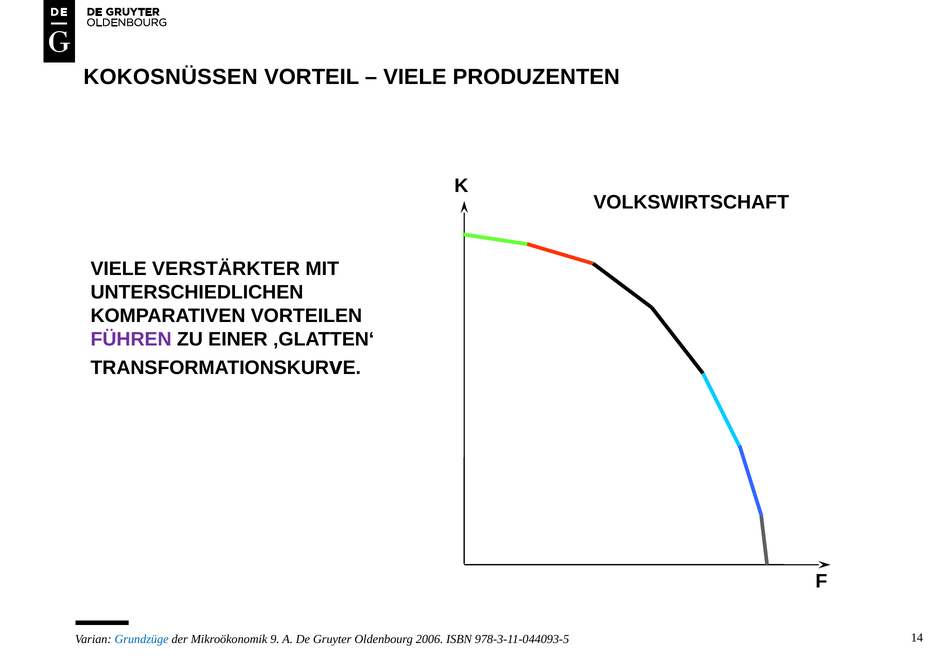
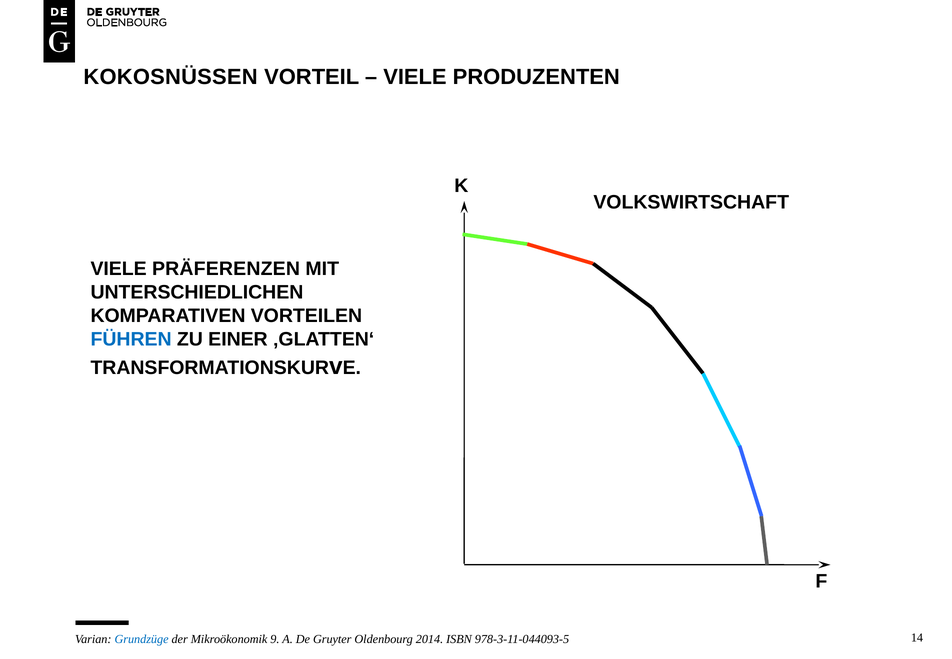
VERSTÄRKTER: VERSTÄRKTER -> PRÄFERENZEN (226, 269)
FÜHREN colour: purple -> blue (131, 339)
2006: 2006 -> 2014 (429, 639)
